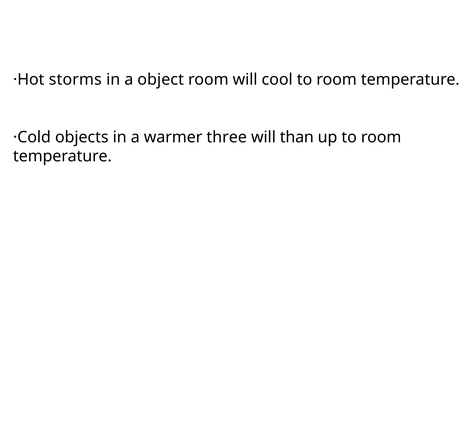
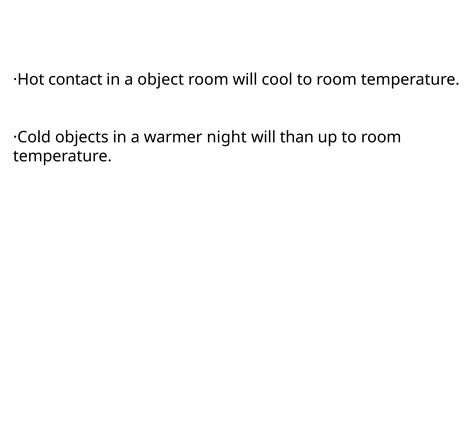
storms: storms -> contact (75, 79)
three: three -> night (227, 137)
